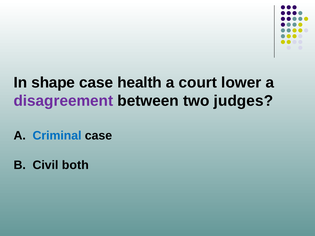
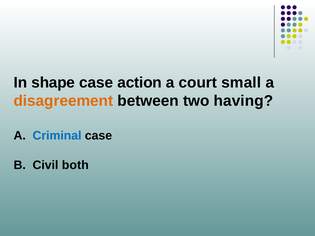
health: health -> action (140, 83)
lower: lower -> small (241, 83)
disagreement colour: purple -> orange (63, 101)
judges: judges -> having (243, 101)
